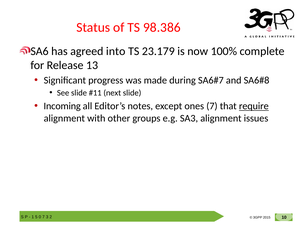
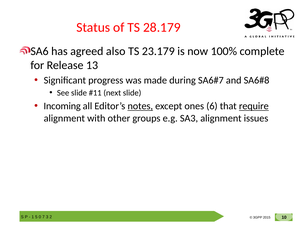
98.386: 98.386 -> 28.179 (162, 27)
into: into -> also (116, 51)
notes underline: none -> present (140, 106)
ones 7: 7 -> 6 (212, 106)
